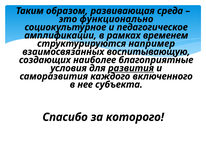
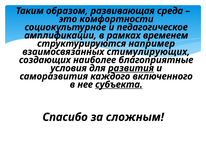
функционально: функционально -> комфортности (117, 19)
воспитывающую: воспитывающую -> стимулирующих (148, 52)
субъекта underline: none -> present (119, 84)
которого: которого -> сложным (135, 117)
